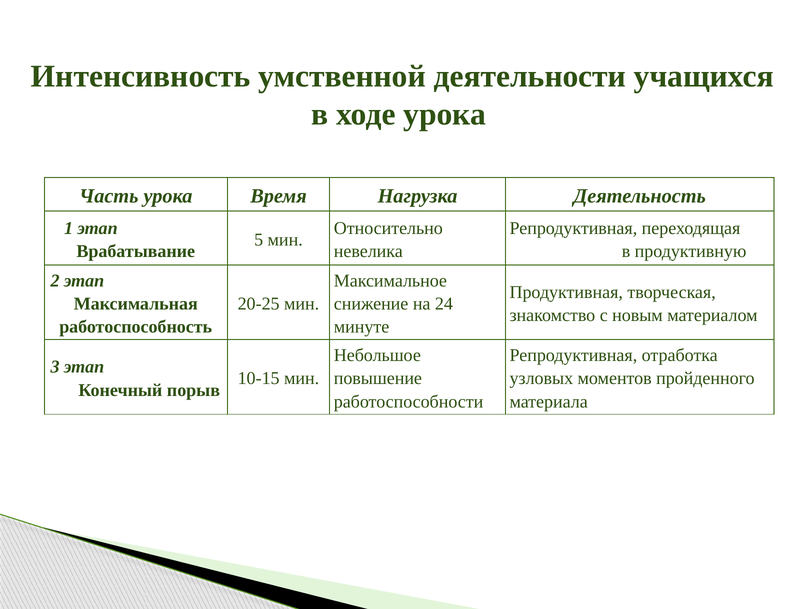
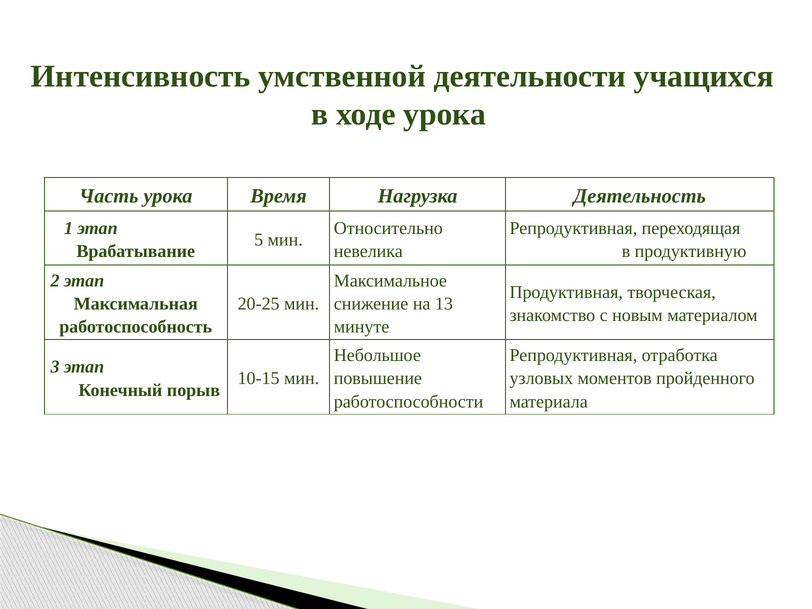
24: 24 -> 13 (444, 304)
